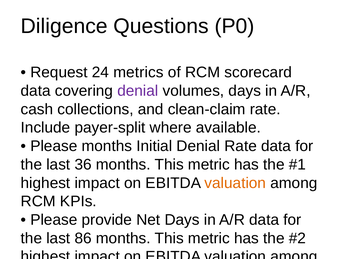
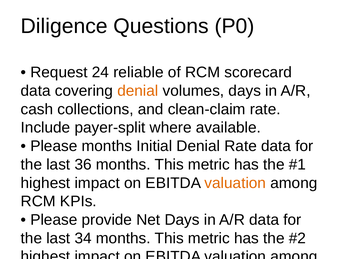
metrics: metrics -> reliable (138, 73)
denial colour: purple -> orange (138, 91)
86: 86 -> 34 (83, 239)
